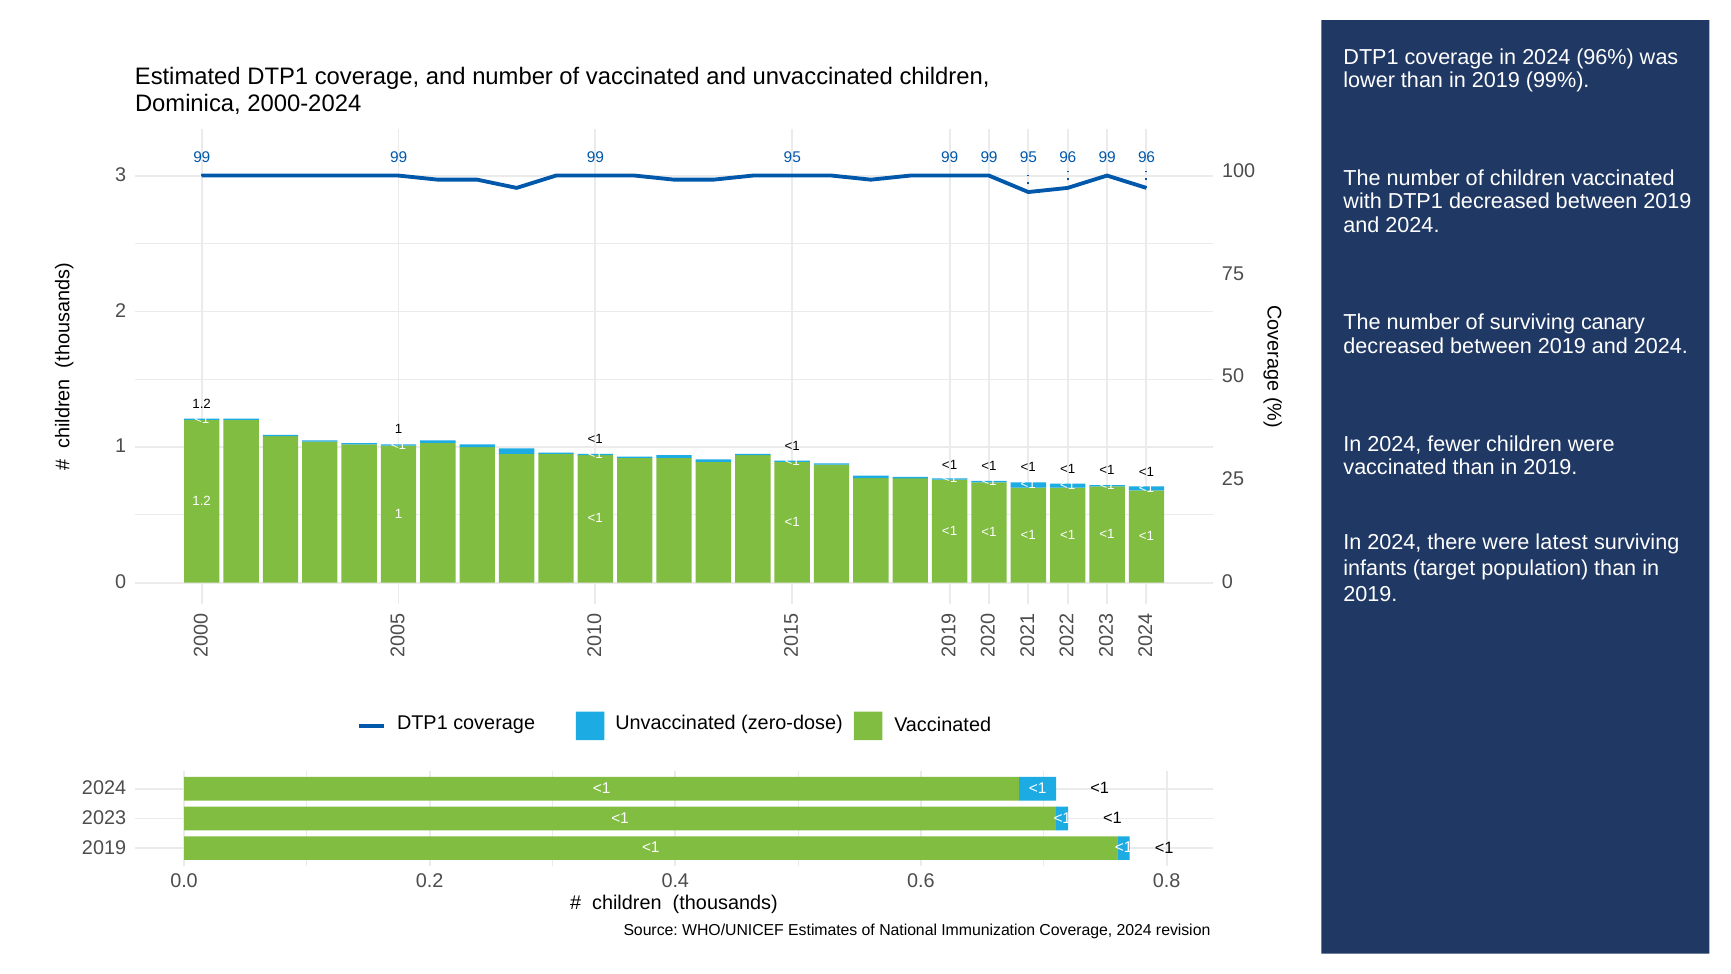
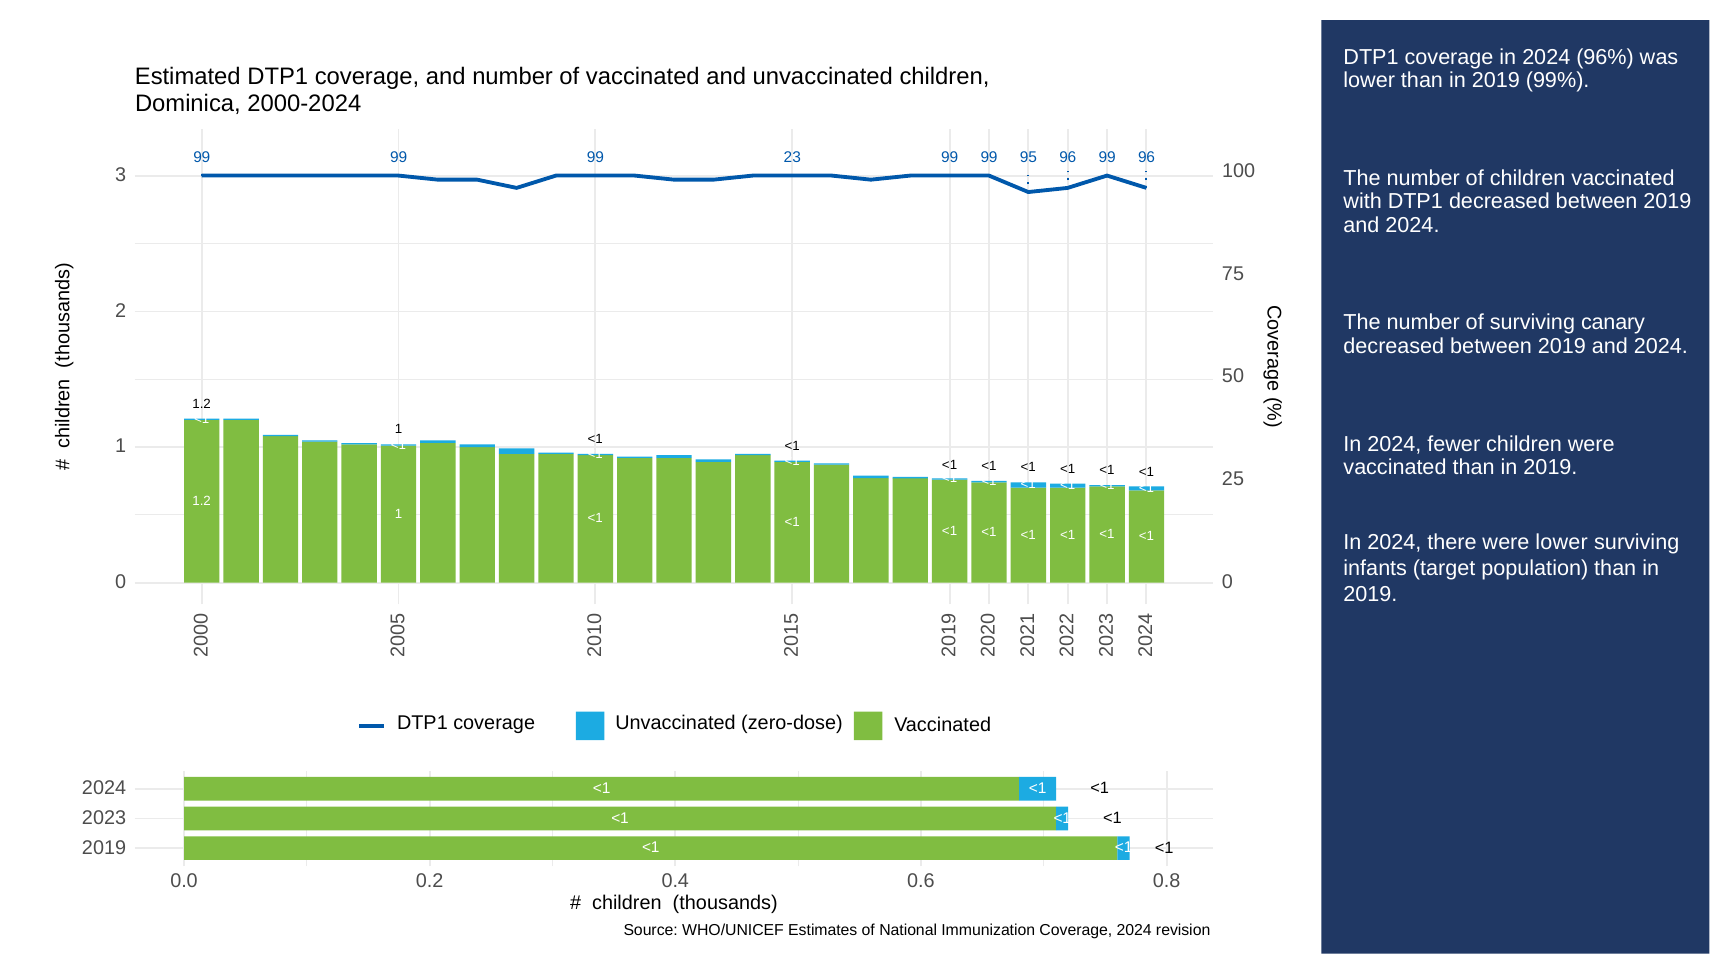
99 99 99 95: 95 -> 23 (792, 157)
were latest: latest -> lower (1562, 542)
